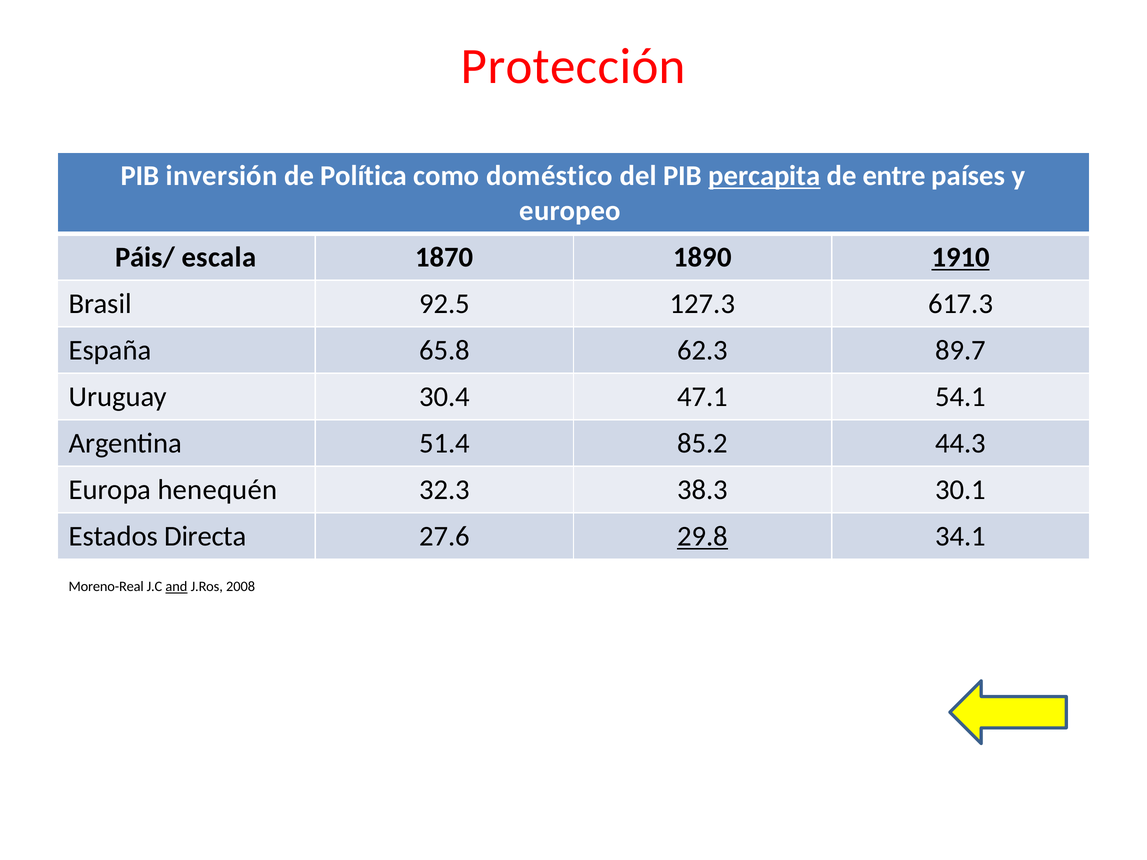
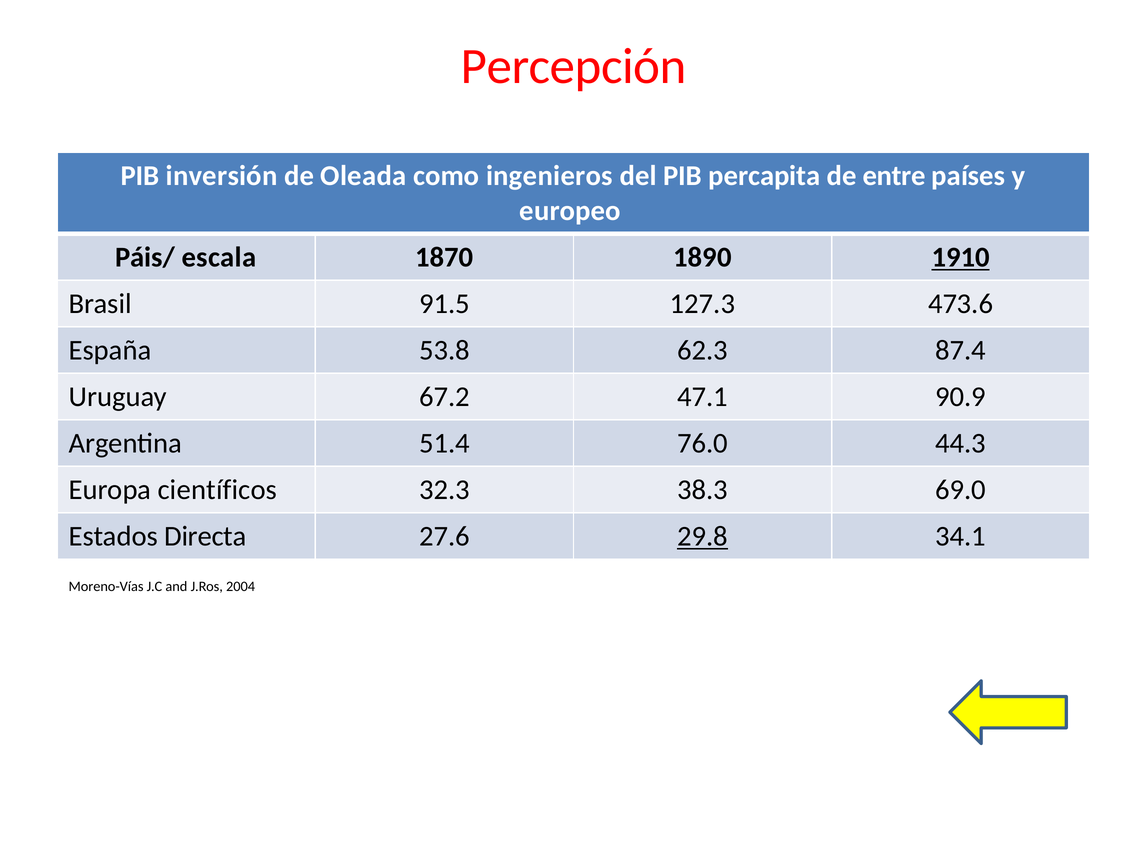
Protección: Protección -> Percepción (574, 66)
Política: Política -> Oleada (363, 176)
doméstico: doméstico -> ingenieros (549, 176)
percapita underline: present -> none (764, 176)
92.5: 92.5 -> 91.5 (444, 304)
617.3: 617.3 -> 473.6 (961, 304)
65.8: 65.8 -> 53.8 (444, 350)
89.7: 89.7 -> 87.4 (961, 350)
30.4: 30.4 -> 67.2 (444, 397)
54.1: 54.1 -> 90.9 (961, 397)
85.2: 85.2 -> 76.0 (703, 443)
henequén: henequén -> científicos (217, 490)
30.1: 30.1 -> 69.0 (961, 490)
Moreno-Real: Moreno-Real -> Moreno-Vías (106, 587)
and underline: present -> none (176, 587)
2008: 2008 -> 2004 (241, 587)
